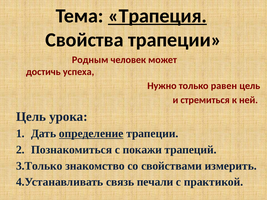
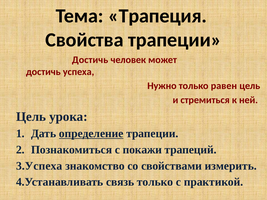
Трапеция underline: present -> none (157, 16)
Родным: Родным -> Достичь (90, 60)
3.Только: 3.Только -> 3.Успеха (39, 166)
связь печали: печали -> только (155, 182)
